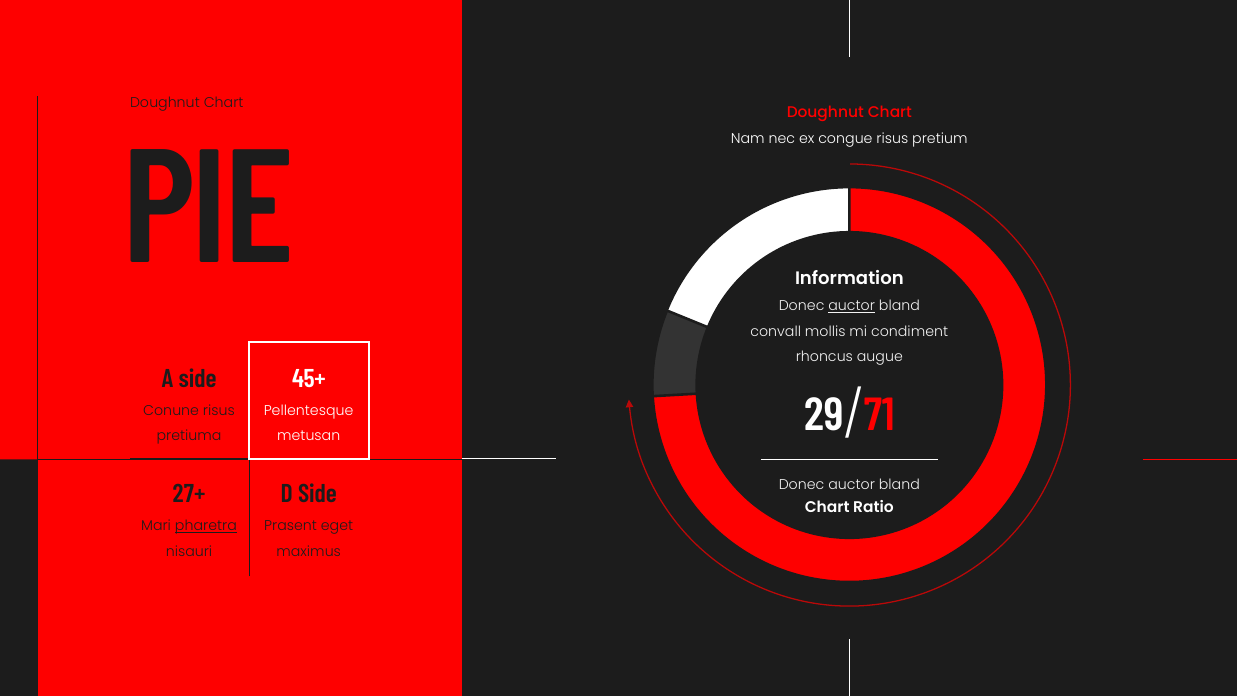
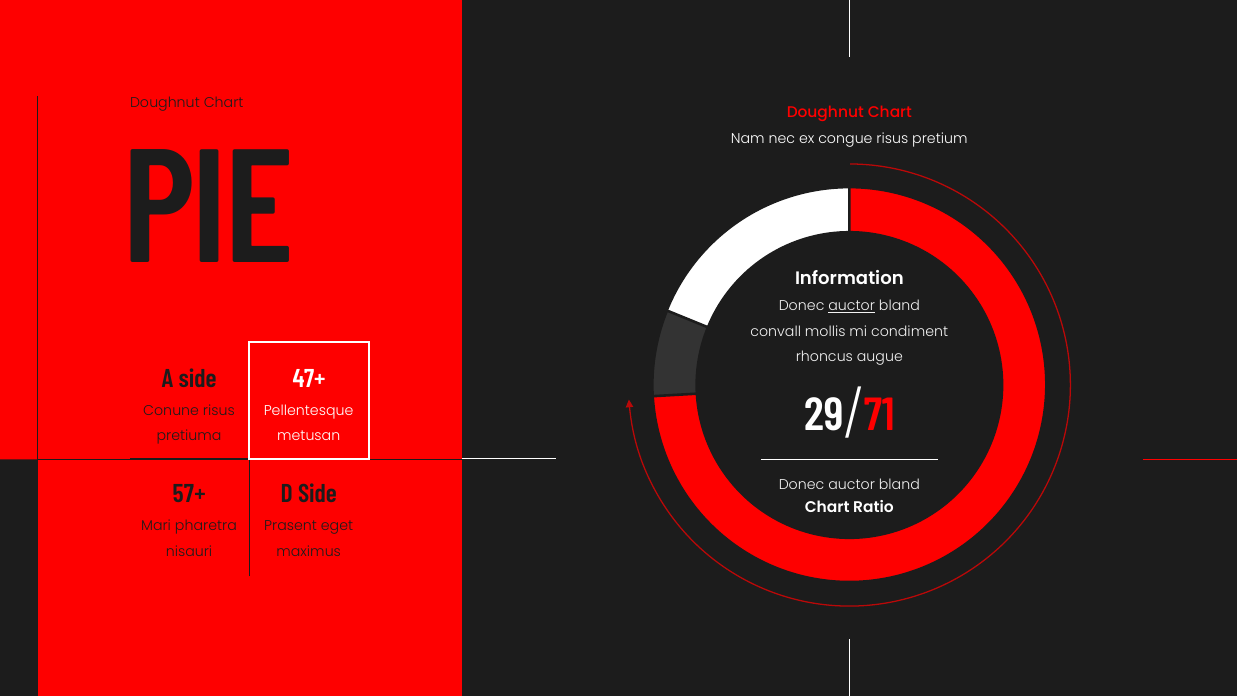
45+: 45+ -> 47+ (309, 379)
27+: 27+ -> 57+ (189, 494)
pharetra underline: present -> none (206, 526)
